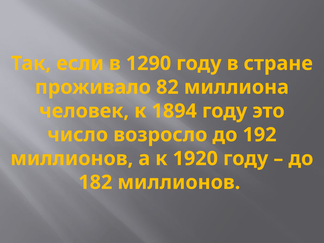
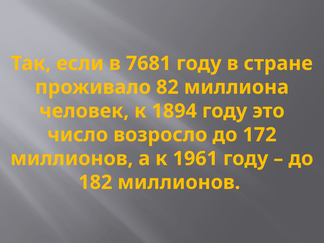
1290: 1290 -> 7681 (149, 63)
192: 192 -> 172 (260, 135)
1920: 1920 -> 1961 (195, 159)
